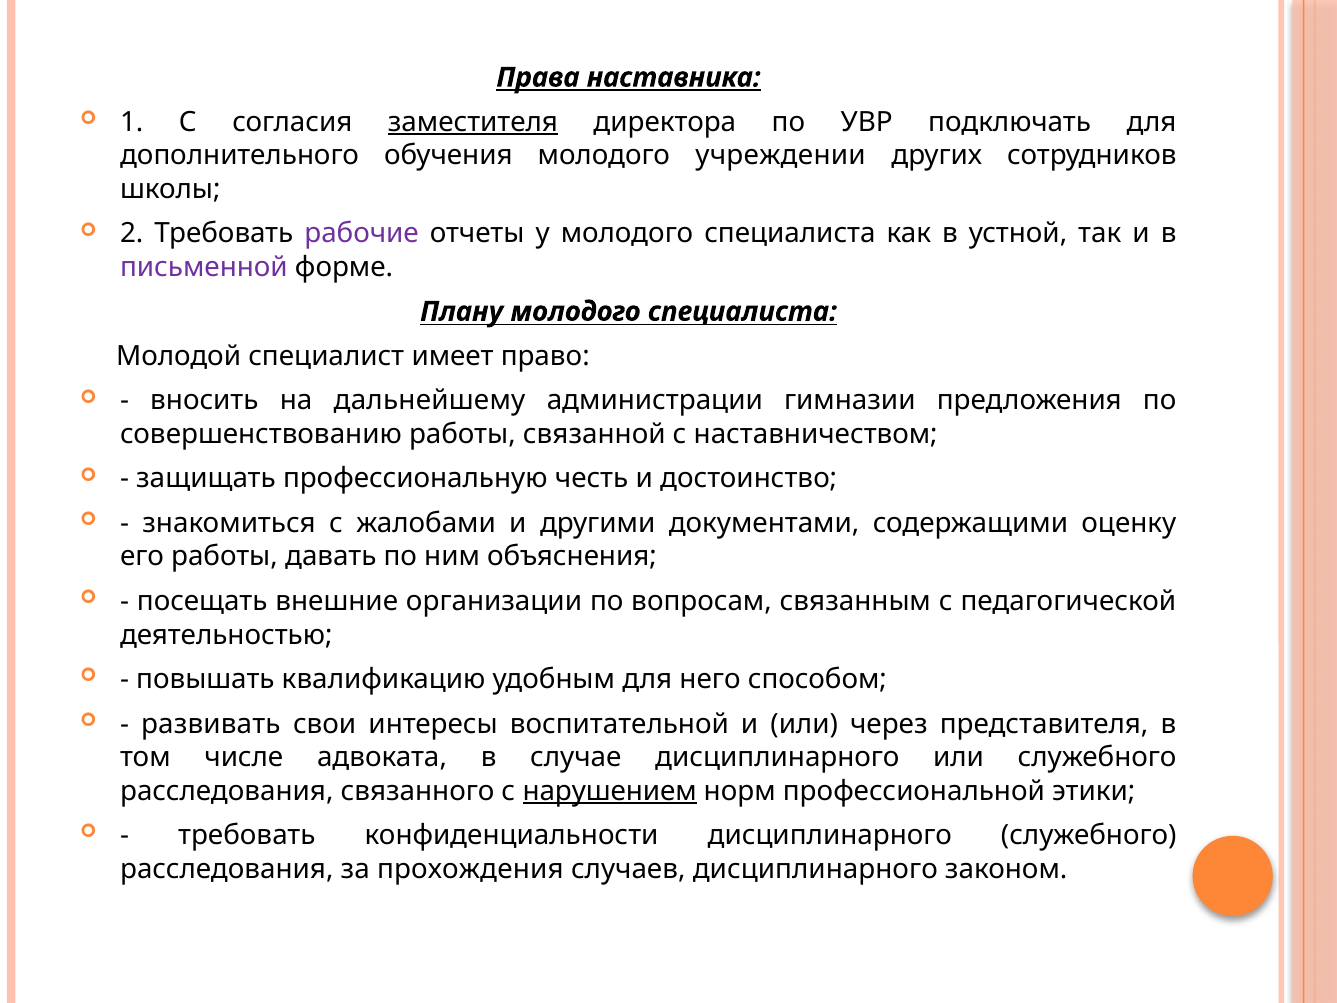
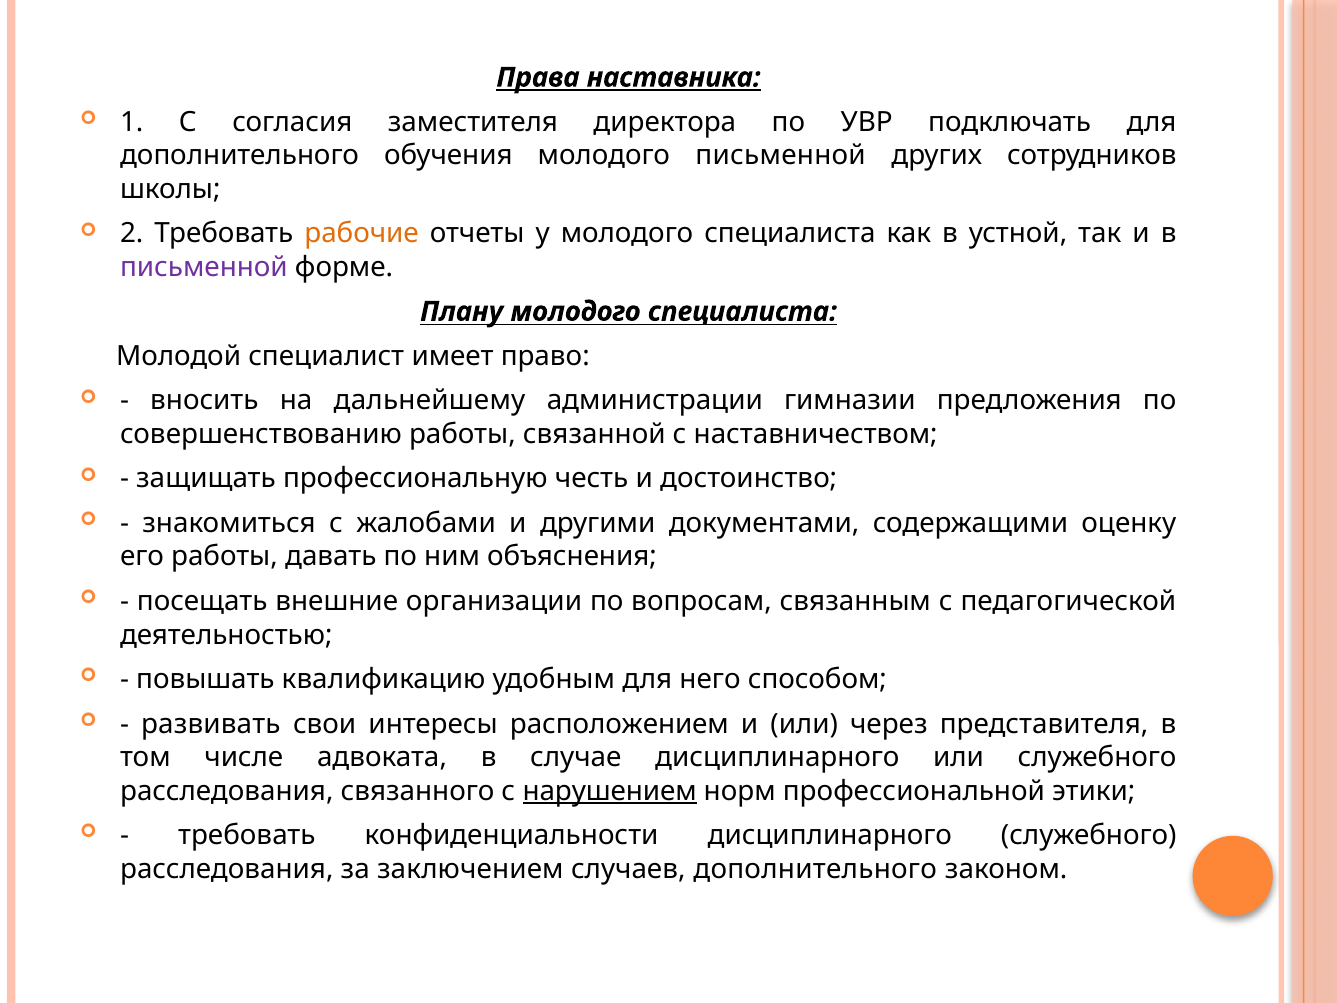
заместителя underline: present -> none (473, 122)
молодого учреждении: учреждении -> письменной (781, 155)
рабочие colour: purple -> orange (362, 233)
воспитательной: воспитательной -> расположением (619, 724)
прохождения: прохождения -> заключением (470, 869)
случаев дисциплинарного: дисциплинарного -> дополнительного (815, 869)
